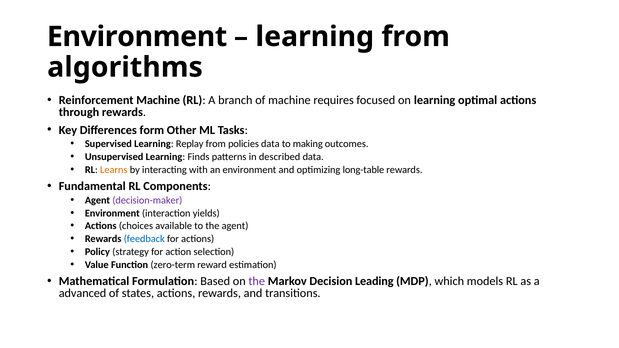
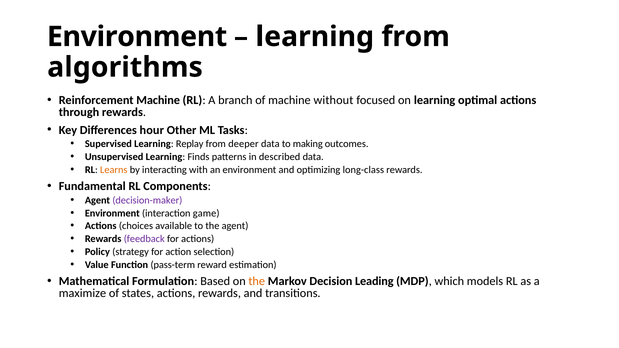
requires: requires -> without (334, 100)
form: form -> hour (152, 130)
policies: policies -> deeper (243, 144)
long-table: long-table -> long-class (363, 170)
yields: yields -> game (206, 213)
feedback colour: blue -> purple (144, 239)
zero-term: zero-term -> pass-term (173, 265)
the colour: purple -> orange (257, 282)
advanced: advanced -> maximize (82, 293)
